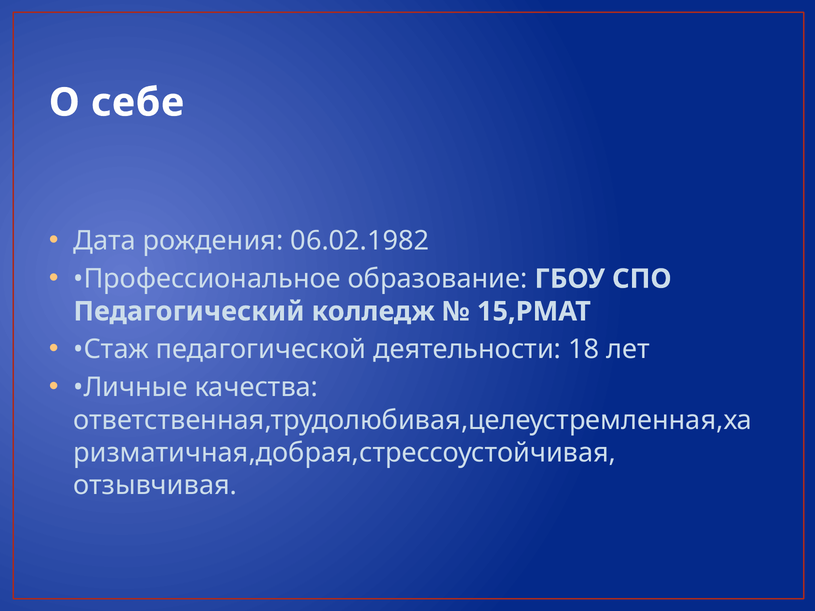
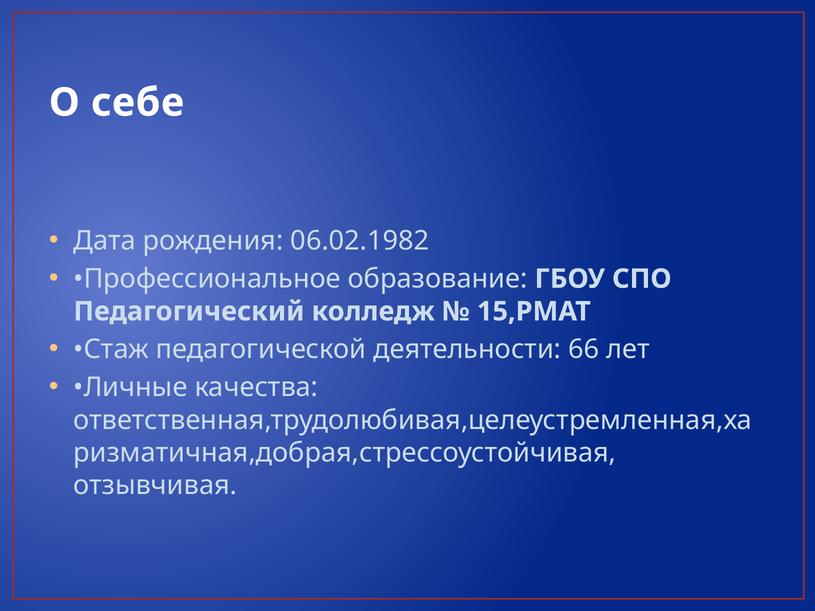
18: 18 -> 66 (584, 350)
